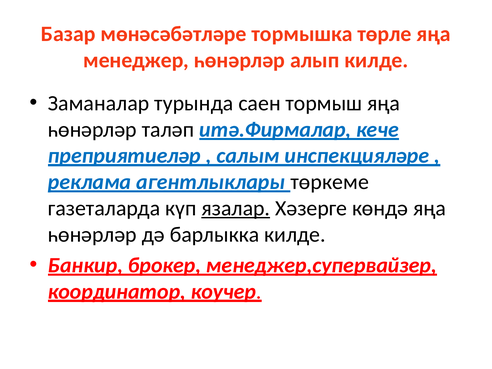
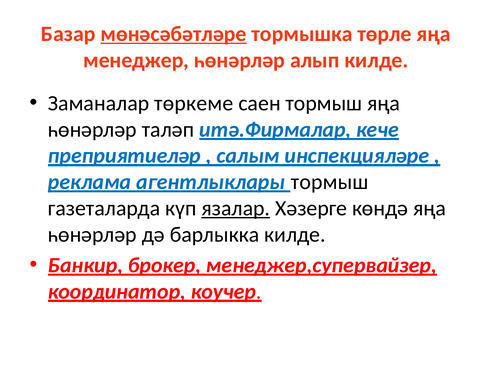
мөнәсәбәтләре underline: none -> present (174, 34)
турында: турында -> төркеме (194, 103)
төркеме: төркеме -> тормыш (330, 182)
